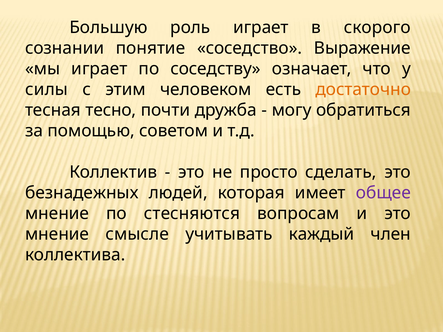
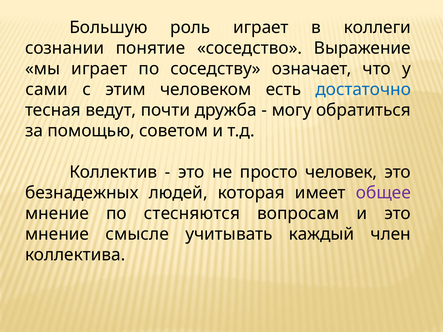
скорого: скорого -> коллеги (377, 28)
силы: силы -> сами (47, 90)
достаточно colour: orange -> blue (363, 90)
тесно: тесно -> ведут (111, 110)
сделать: сделать -> человек (341, 172)
